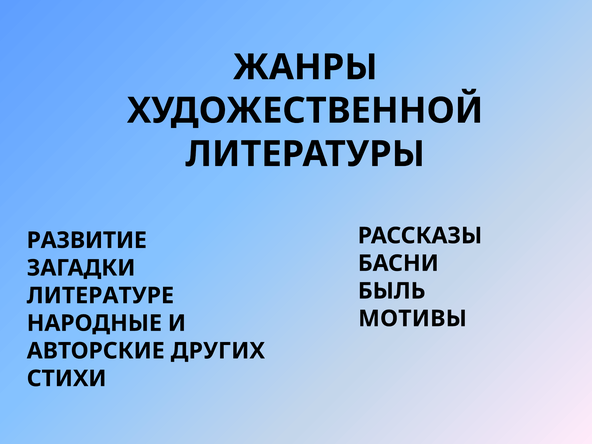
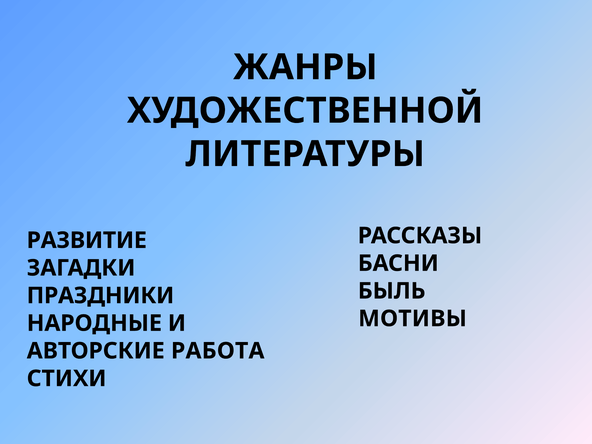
ЛИТЕРАТУРЕ: ЛИТЕРАТУРЕ -> ПРАЗДНИКИ (100, 296)
ДРУГИХ: ДРУГИХ -> РАБОТА (218, 351)
